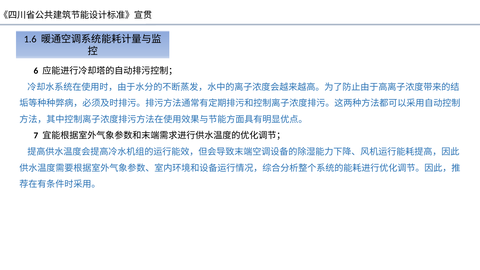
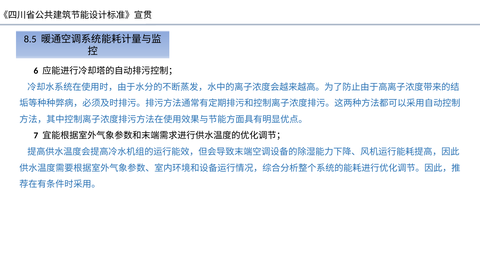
1.6: 1.6 -> 8.5 (30, 39)
